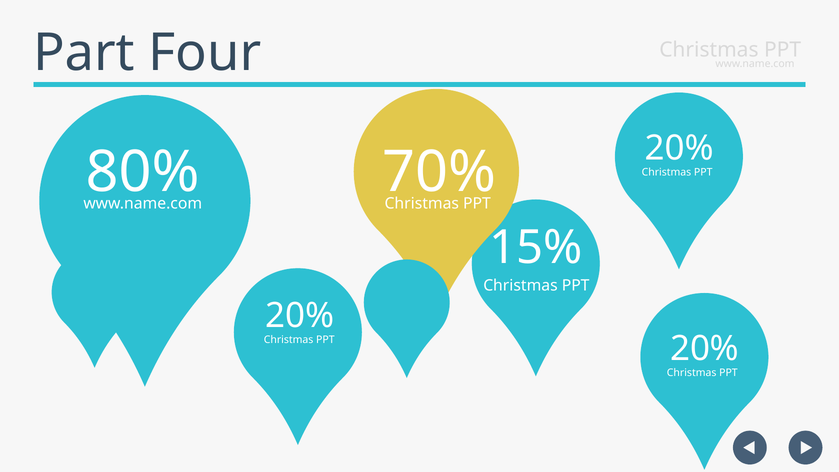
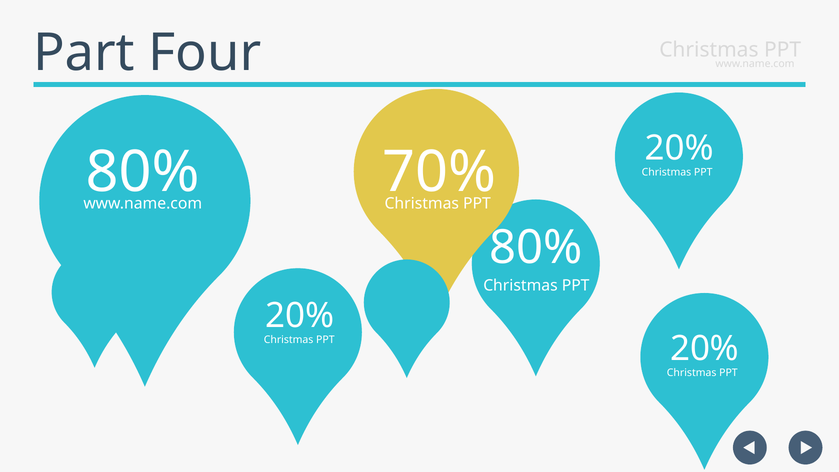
15%: 15% -> 80% (536, 247)
